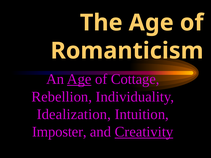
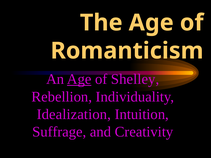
Cottage: Cottage -> Shelley (135, 79)
Imposter: Imposter -> Suffrage (59, 132)
Creativity underline: present -> none (144, 132)
